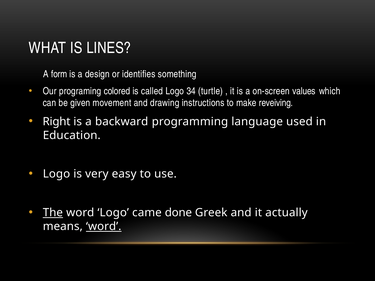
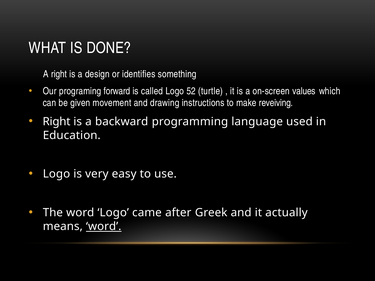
LINES: LINES -> DONE (109, 48)
A form: form -> right (59, 74)
colored: colored -> forward (117, 91)
34: 34 -> 52 (191, 91)
The underline: present -> none (53, 213)
done: done -> after (178, 213)
